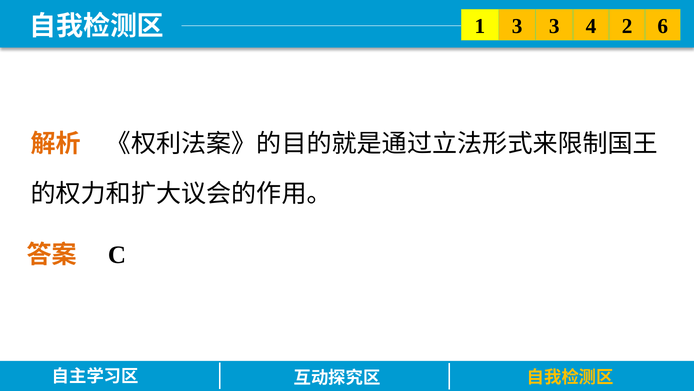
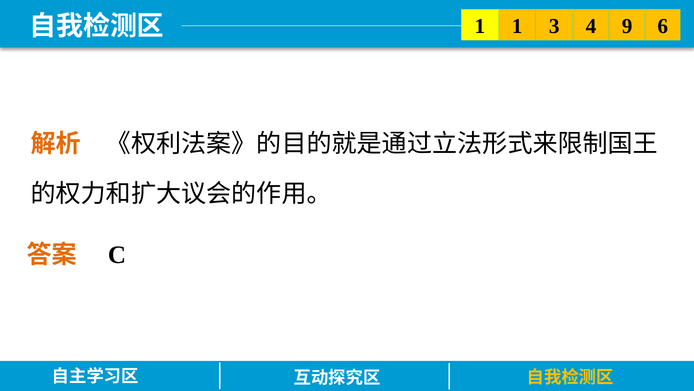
1 3: 3 -> 1 (517, 26)
2: 2 -> 9 (627, 26)
